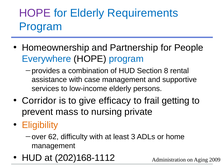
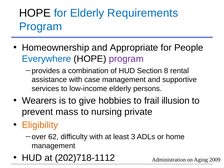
HOPE colour: purple -> black (35, 13)
Partnership: Partnership -> Appropriate (134, 48)
program colour: blue -> purple (126, 59)
Corridor: Corridor -> Wearers (39, 101)
efficacy: efficacy -> hobbies (115, 101)
getting: getting -> illusion (176, 101)
202)168-1112: 202)168-1112 -> 202)718-1112 (85, 158)
